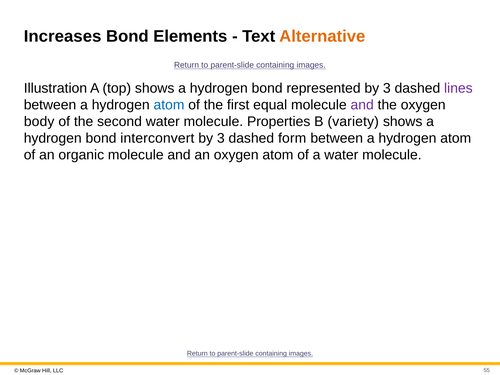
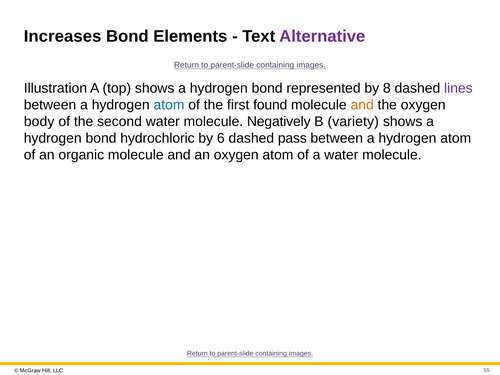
Alternative colour: orange -> purple (322, 36)
represented by 3: 3 -> 8 (387, 88)
equal: equal -> found (270, 105)
and colour: purple -> orange (362, 105)
Properties: Properties -> Negatively (279, 122)
interconvert: interconvert -> hydrochloric (157, 138)
3: 3 -> 6 (221, 138)
form: form -> pass (292, 138)
